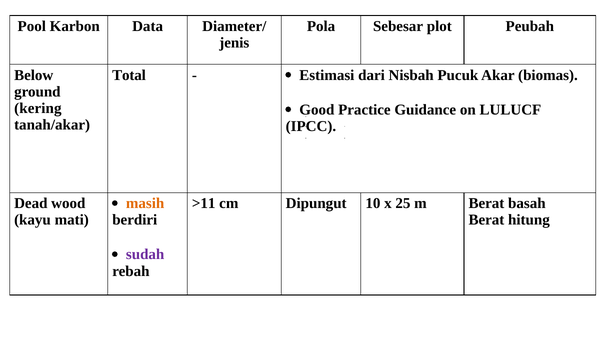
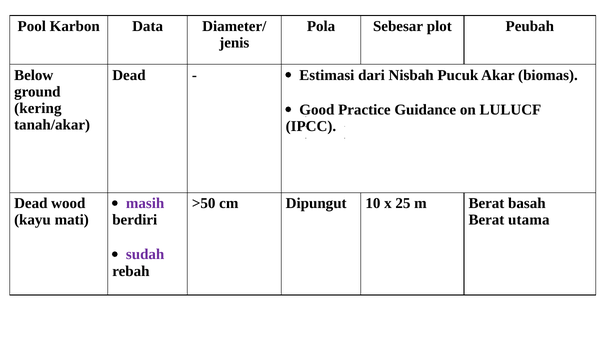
Total: Total -> Dead (129, 75)
>11: >11 -> >50 (204, 203)
masih colour: orange -> purple (145, 203)
hitung: hitung -> utama (529, 220)
